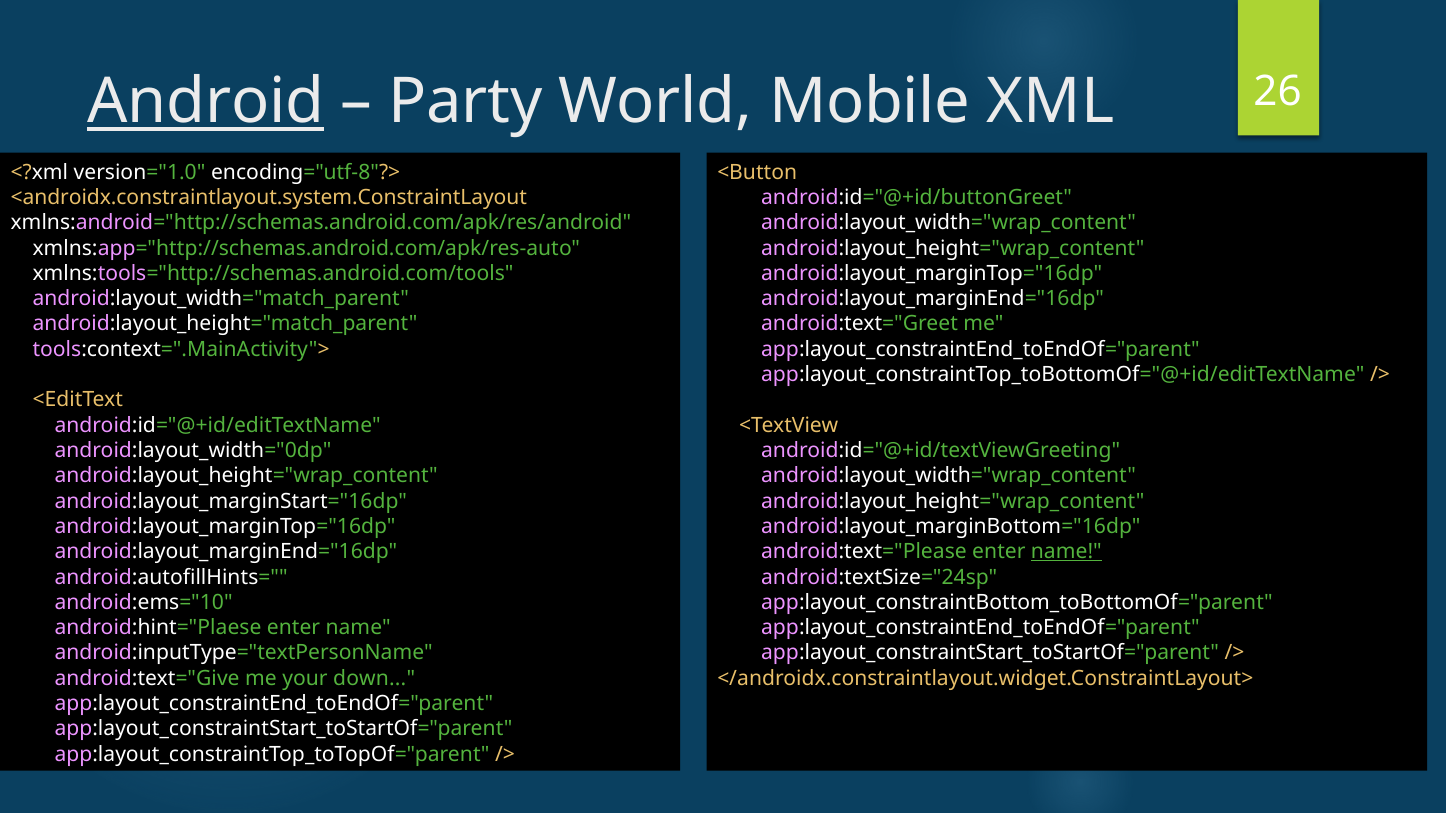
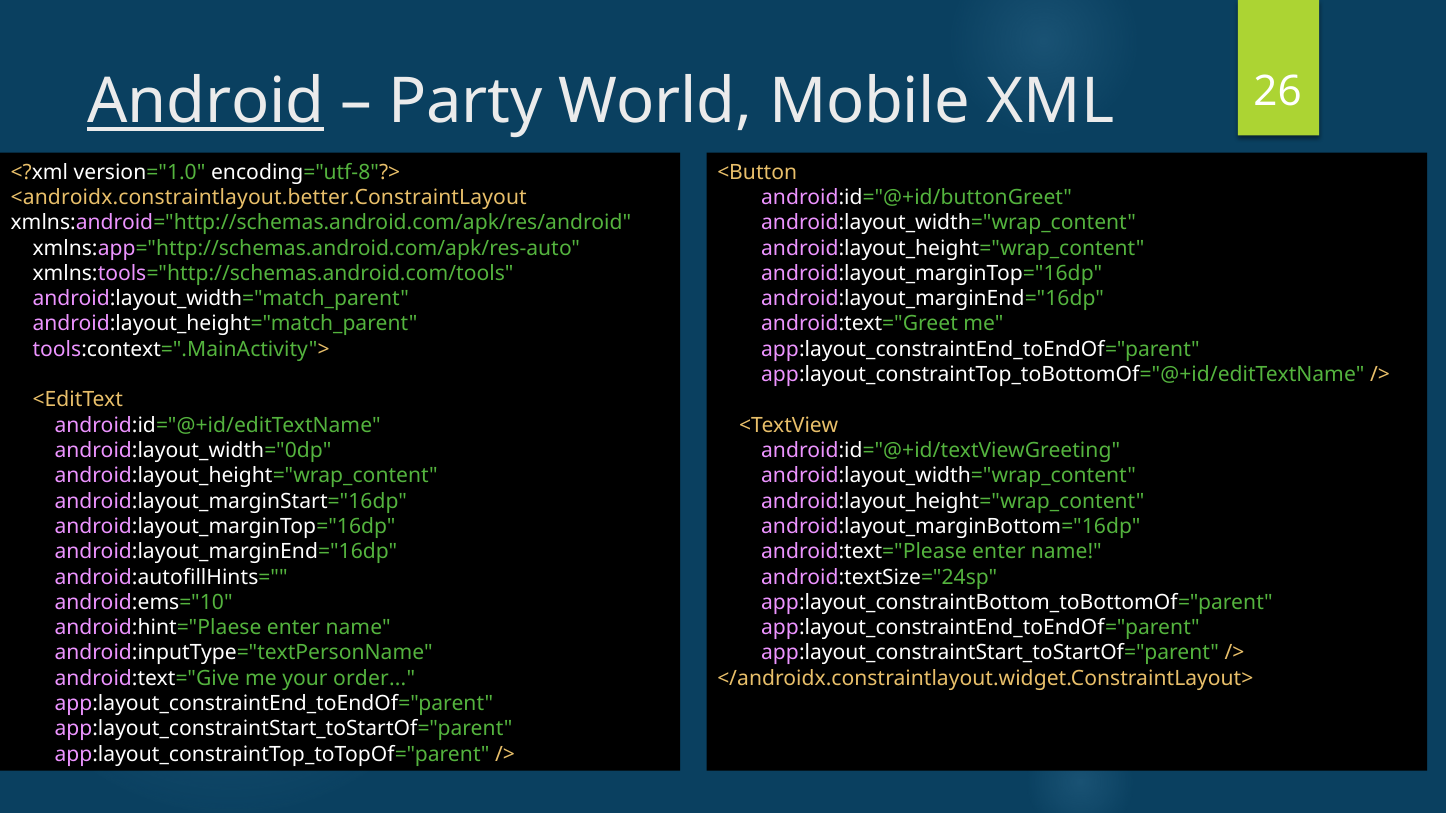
<androidx.constraintlayout.system.ConstraintLayout: <androidx.constraintlayout.system.ConstraintLayout -> <androidx.constraintlayout.better.ConstraintLayout (269, 198)
name underline: present -> none (1066, 552)
down: down -> order (374, 679)
